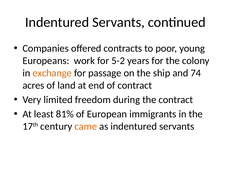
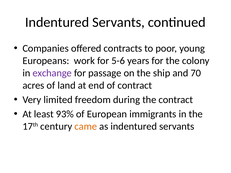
5-2: 5-2 -> 5-6 (118, 61)
exchange colour: orange -> purple (52, 73)
74: 74 -> 70 (196, 73)
81%: 81% -> 93% (65, 114)
